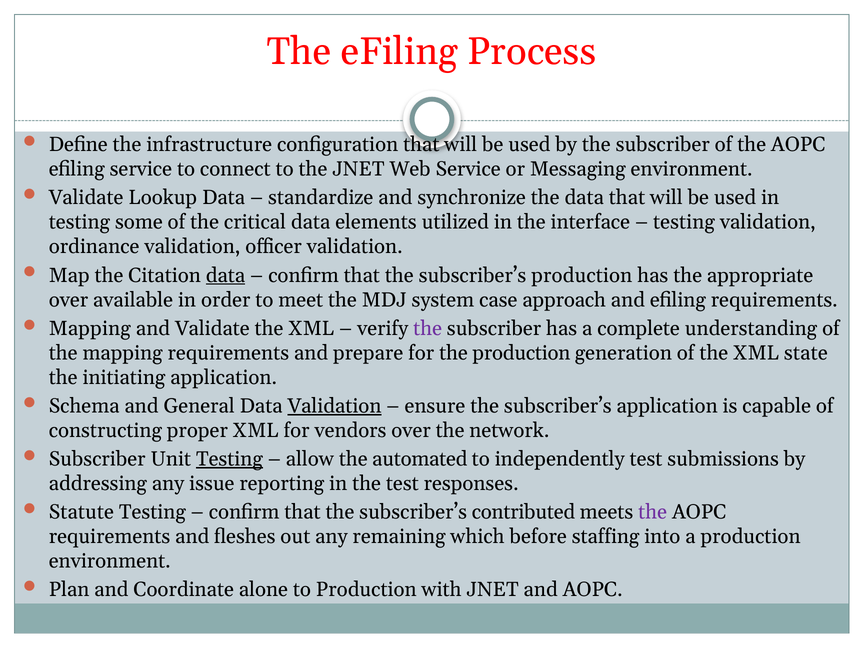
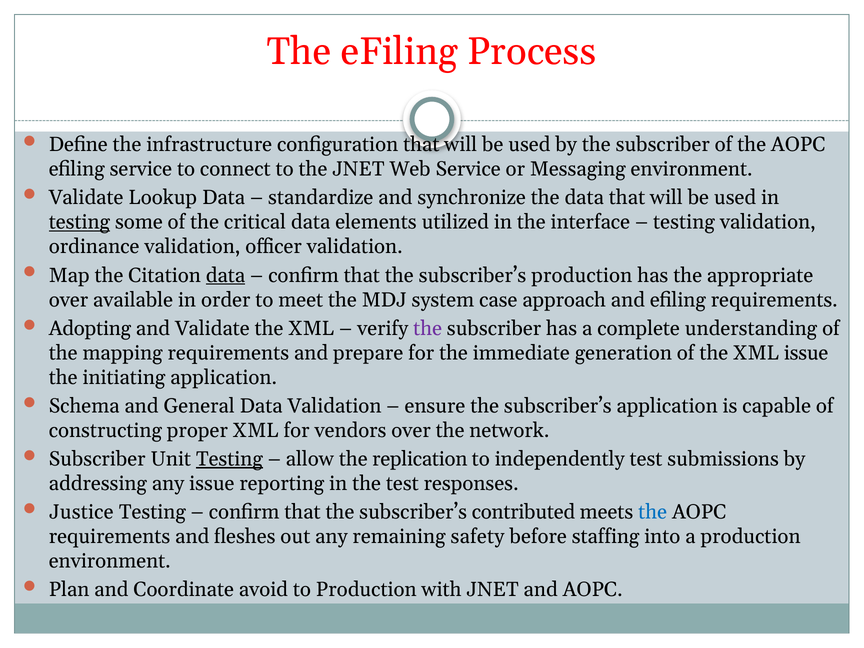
testing underline: none -> present (79, 222)
Mapping: Mapping -> Adopting (90, 328)
the production: production -> immediate (521, 353)
XML state: state -> issue (806, 353)
Validation underline: present -> none (335, 406)
automated: automated -> replication (420, 459)
Statute: Statute -> Justice (81, 512)
the colour: purple -> blue (653, 512)
which: which -> safety (477, 537)
alone: alone -> avoid (263, 590)
